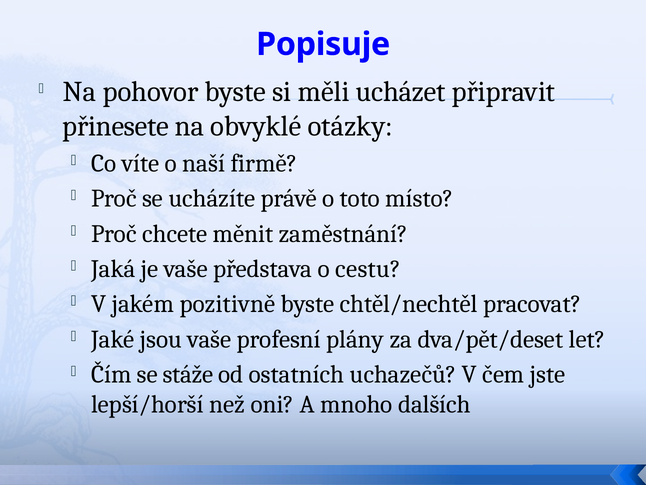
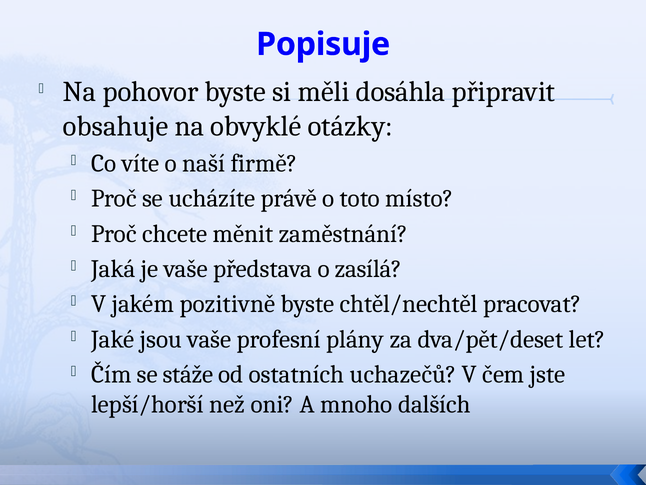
ucházet: ucházet -> dosáhla (401, 92)
přinesete: přinesete -> obsahuje (116, 126)
cestu: cestu -> zasílá (368, 269)
